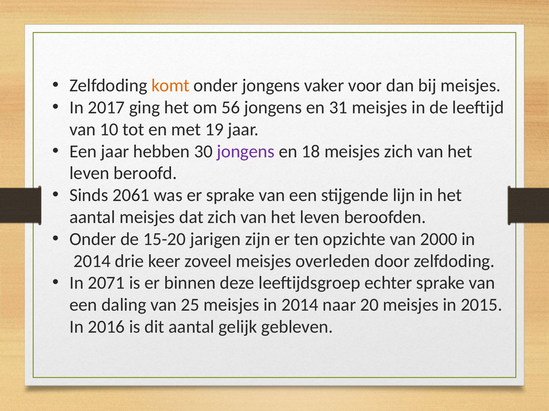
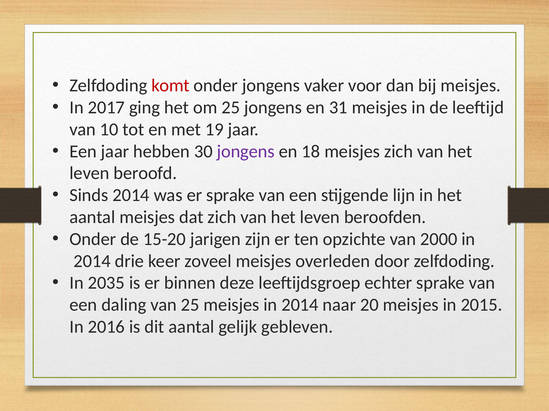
komt colour: orange -> red (171, 86)
om 56: 56 -> 25 (231, 108)
Sinds 2061: 2061 -> 2014 (131, 196)
2071: 2071 -> 2035 (106, 283)
